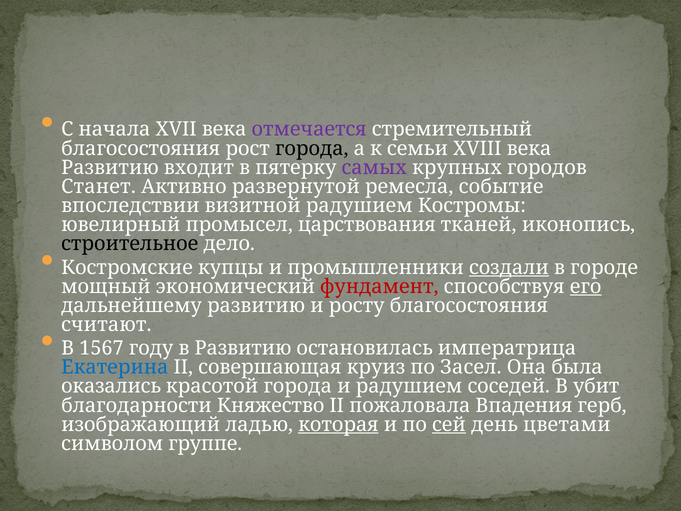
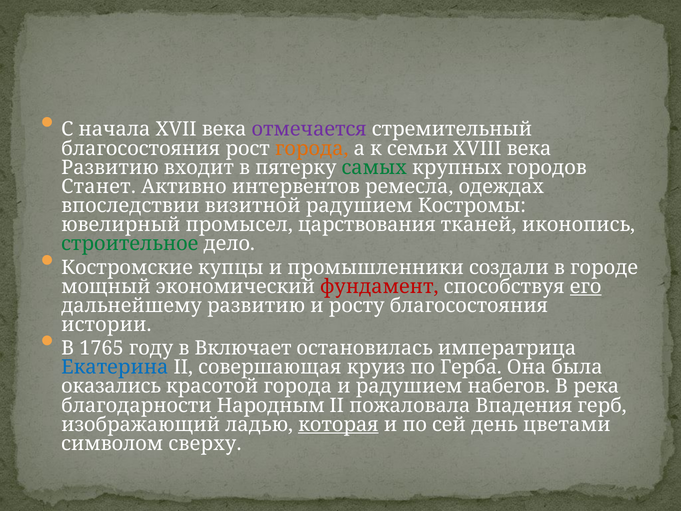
города colour: black -> orange (312, 148)
самых colour: purple -> green (374, 167)
развернутой: развернутой -> интервентов (296, 187)
событие: событие -> одеждах (501, 187)
строительное colour: black -> green (130, 244)
создали underline: present -> none (509, 267)
считают: считают -> истории (106, 325)
1567: 1567 -> 1765 (102, 348)
в Развитию: Развитию -> Включает (243, 348)
Засел: Засел -> Герба (471, 367)
соседей: соседей -> набегов (509, 386)
убит: убит -> река (596, 386)
Княжество: Княжество -> Народным (271, 405)
сей underline: present -> none (449, 424)
группе: группе -> сверху (205, 443)
